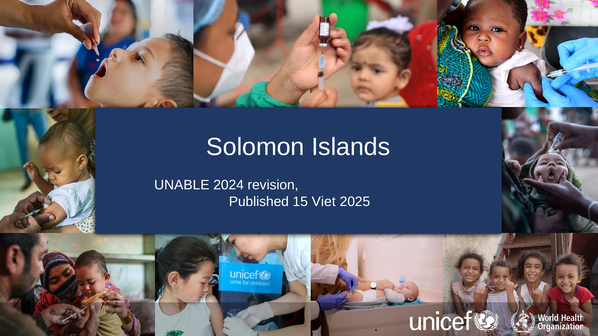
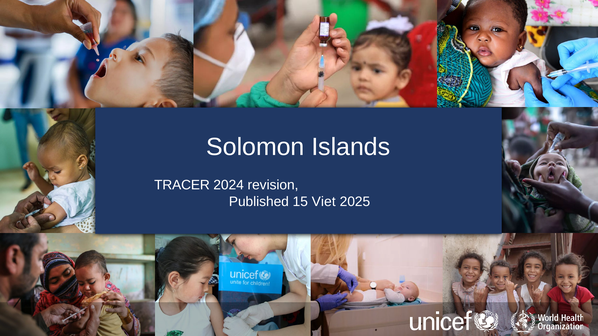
UNABLE: UNABLE -> TRACER (182, 185)
